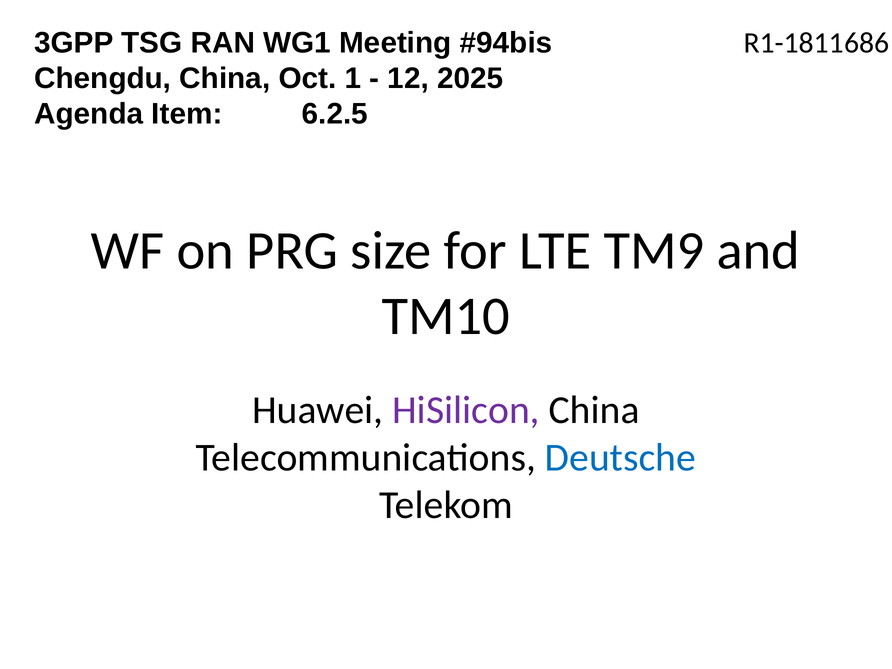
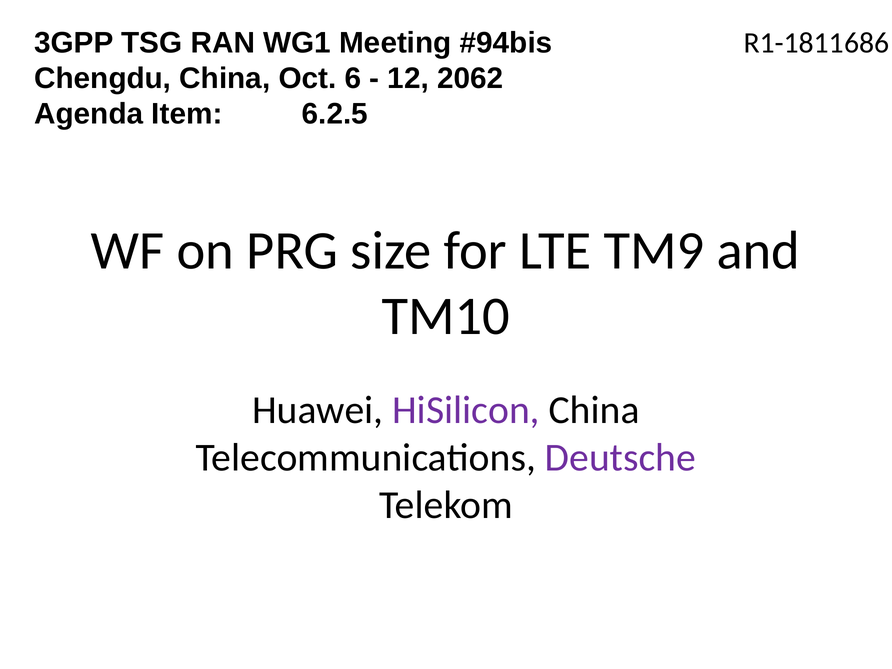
1: 1 -> 6 (353, 78)
2025: 2025 -> 2062 (470, 78)
Deutsche colour: blue -> purple (620, 458)
